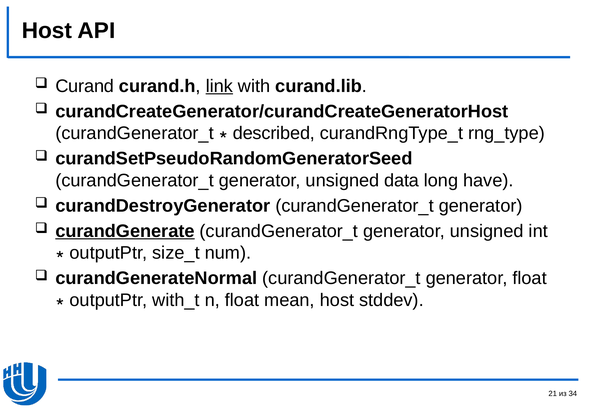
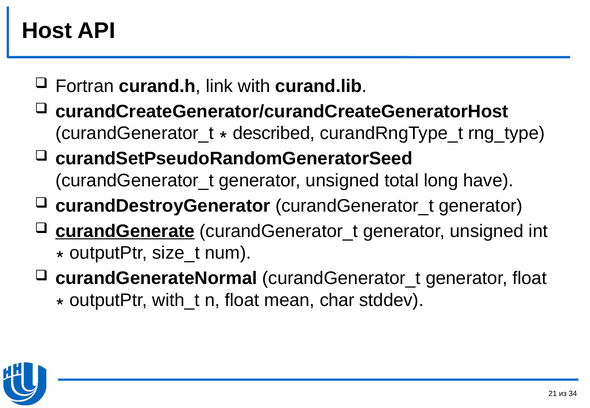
Curand: Curand -> Fortran (85, 86)
link underline: present -> none (219, 86)
data: data -> total (402, 181)
host: host -> char (337, 301)
